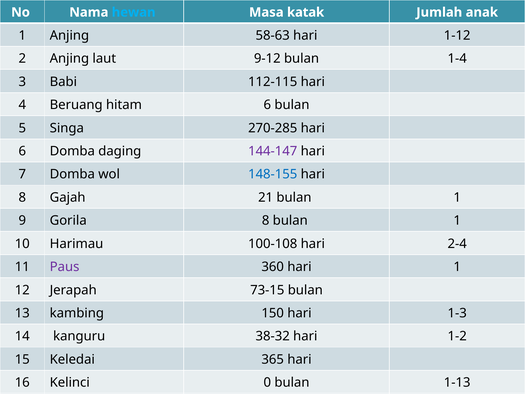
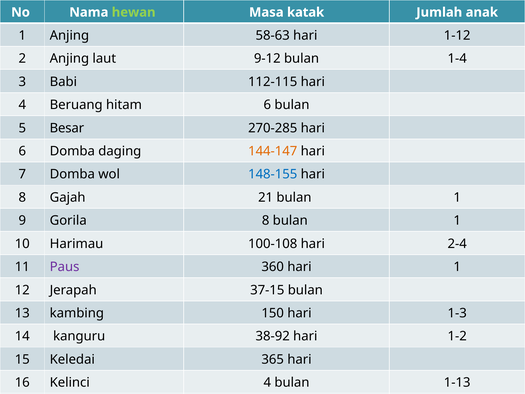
hewan colour: light blue -> light green (134, 12)
Singa: Singa -> Besar (67, 128)
144-147 colour: purple -> orange (273, 151)
73-15: 73-15 -> 37-15 (267, 290)
38-32: 38-32 -> 38-92 (273, 336)
Kelinci 0: 0 -> 4 (267, 382)
